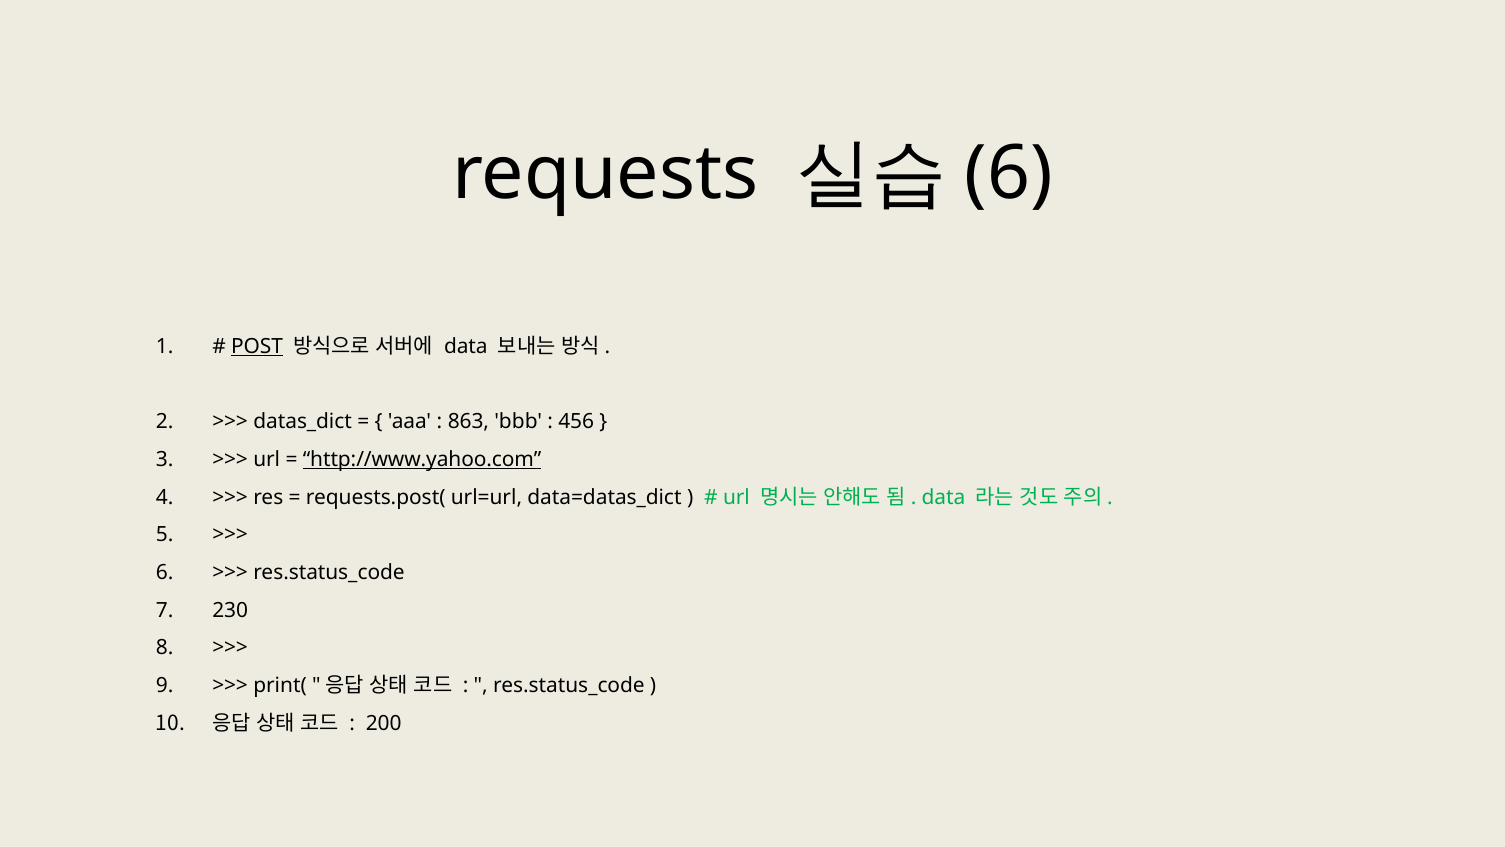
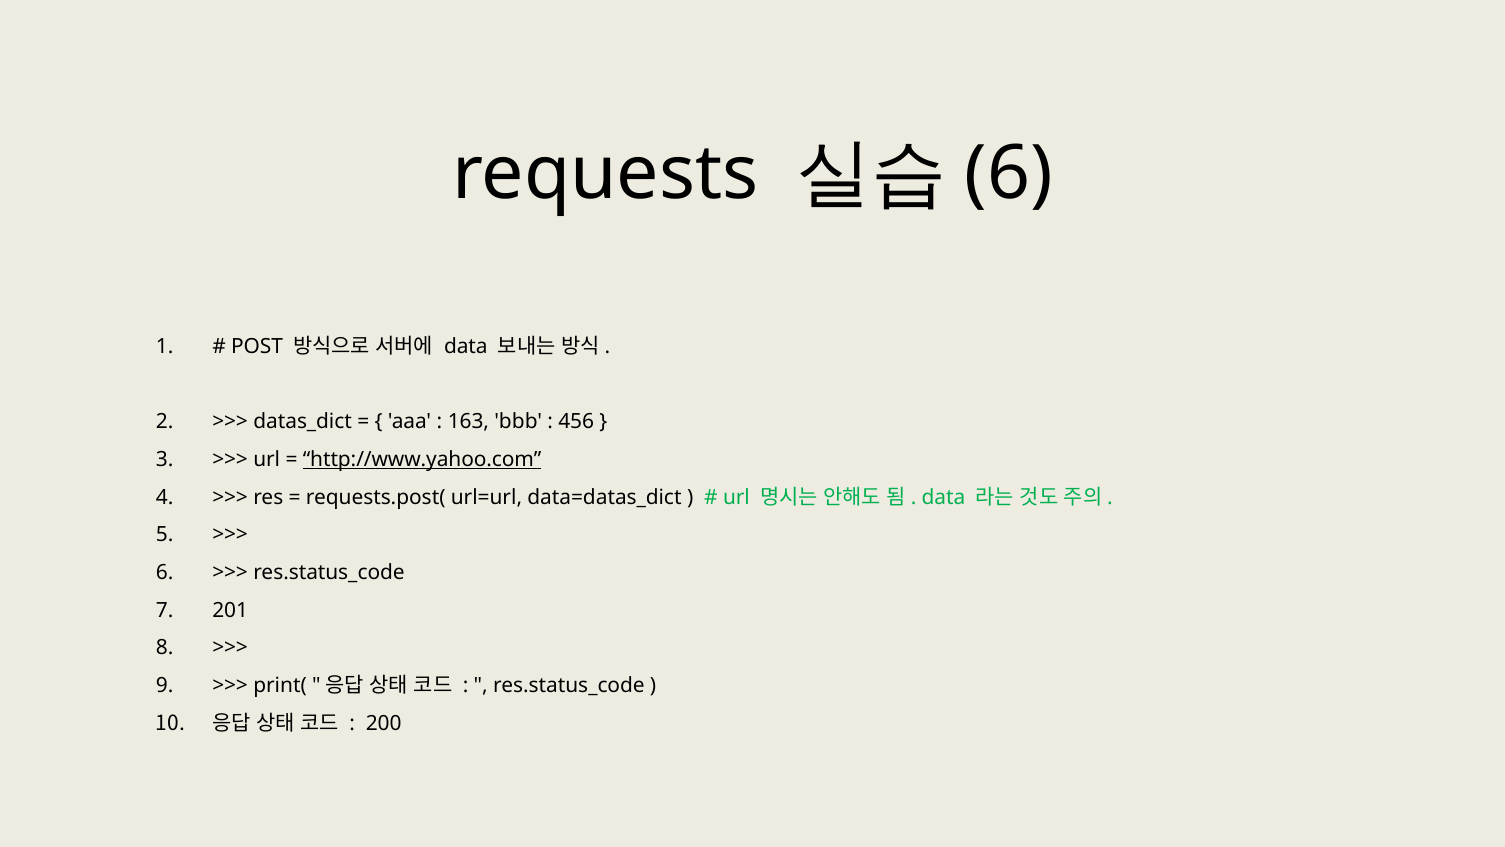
POST underline: present -> none (257, 346)
863: 863 -> 163 (468, 422)
230: 230 -> 201 (230, 610)
